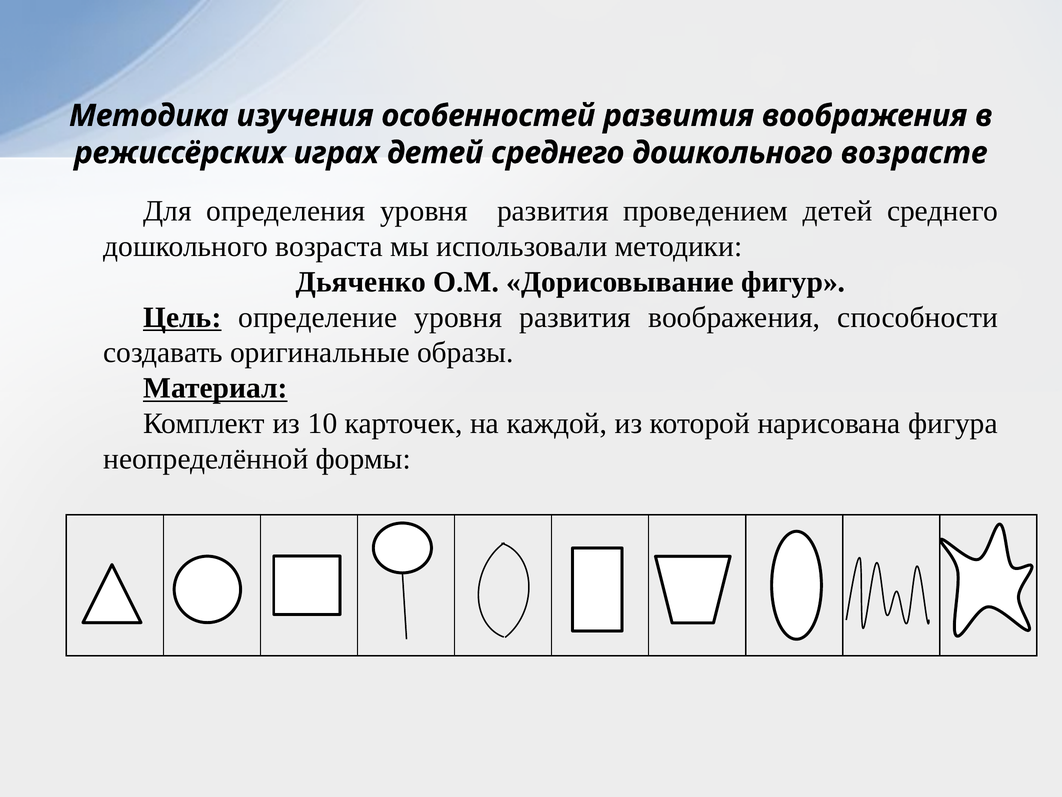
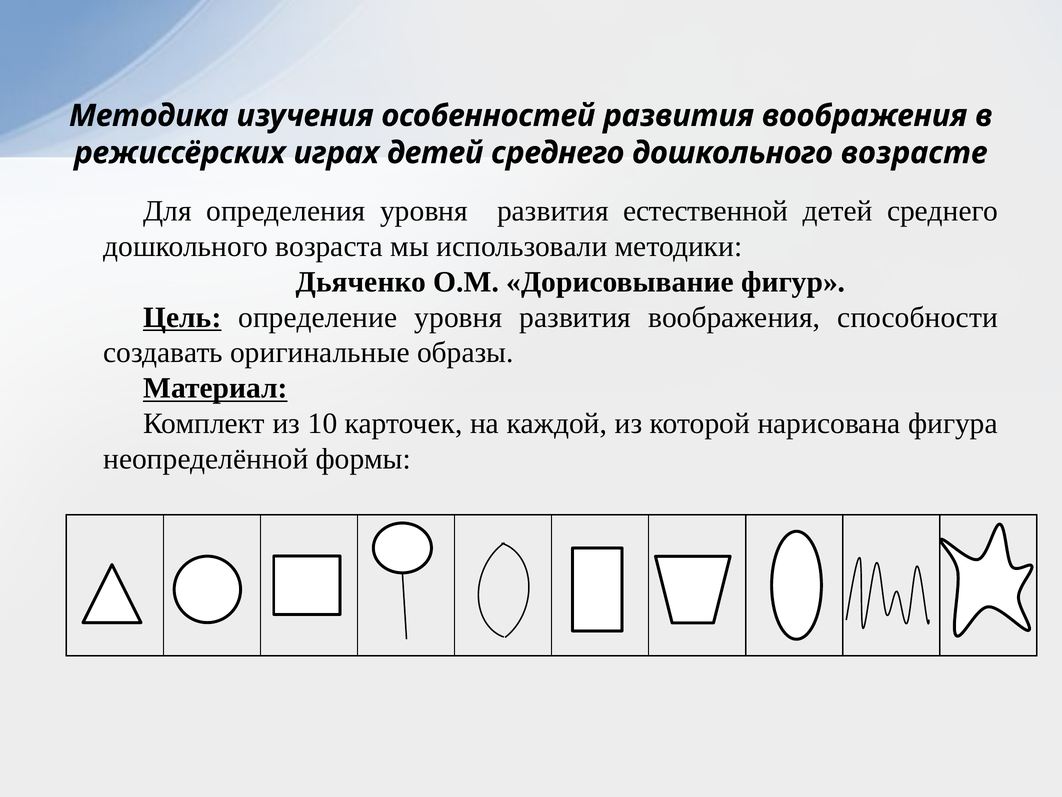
проведением: проведением -> естественной (706, 211)
